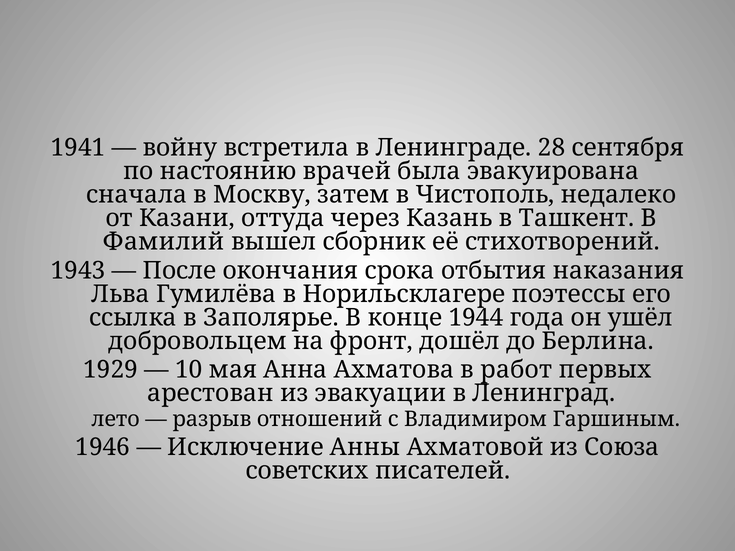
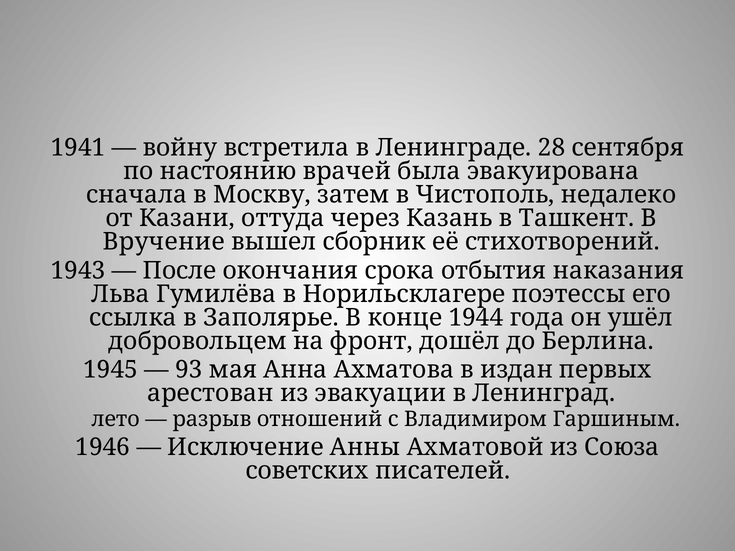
Фамилий: Фамилий -> Вручение (164, 242)
1929: 1929 -> 1945 (111, 370)
10: 10 -> 93 (189, 370)
работ: работ -> издан (517, 370)
